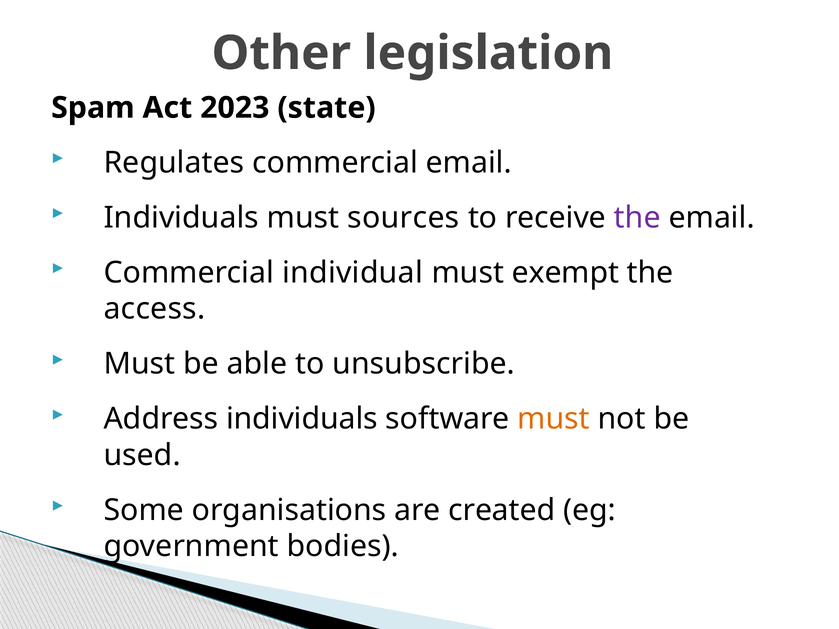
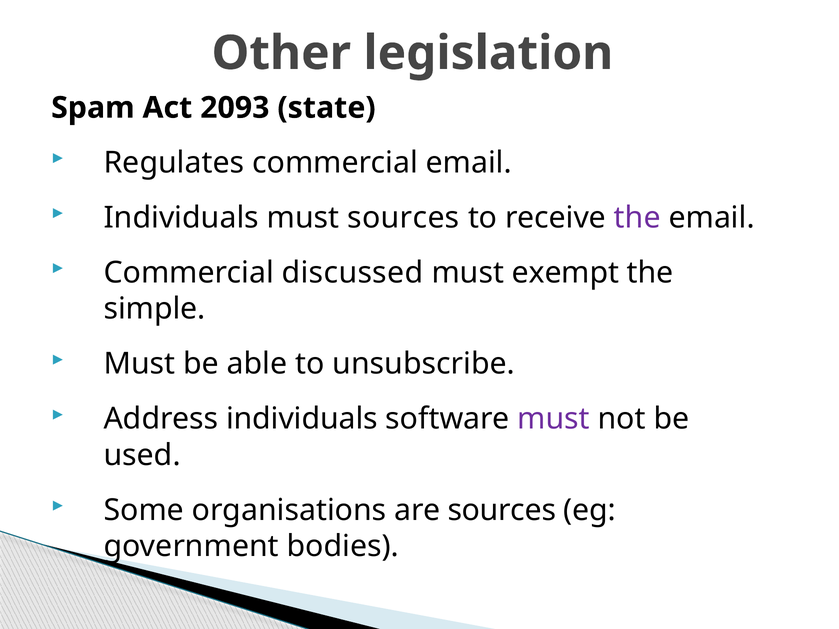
2023: 2023 -> 2093 (235, 108)
individual: individual -> discussed (353, 273)
access: access -> simple (155, 309)
must colour: orange -> purple (554, 419)
are created: created -> sources (502, 510)
